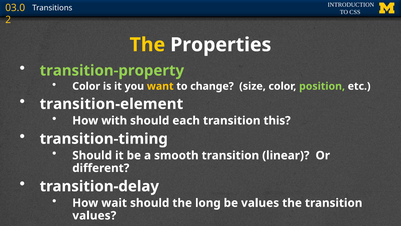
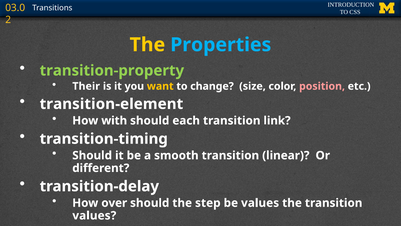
Properties colour: white -> light blue (221, 45)
Color: Color -> Their (86, 86)
position colour: light green -> pink (322, 86)
this: this -> link (277, 120)
wait: wait -> over (114, 203)
long: long -> step (208, 203)
